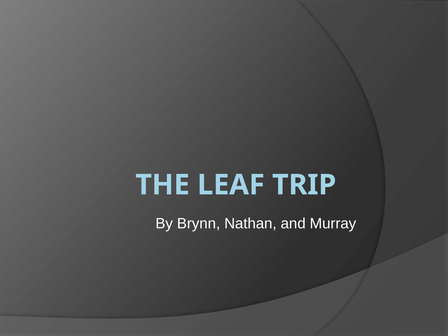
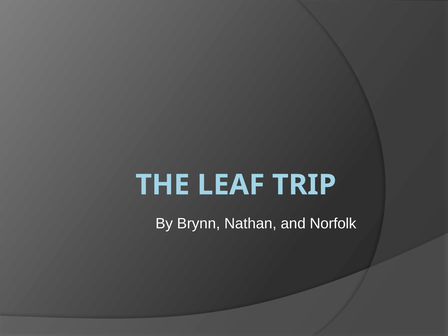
Murray: Murray -> Norfolk (333, 224)
